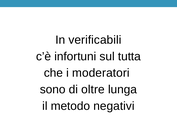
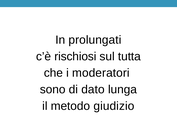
verificabili: verificabili -> prolungati (95, 40)
infortuni: infortuni -> rischiosi (75, 56)
oltre: oltre -> dato (93, 89)
negativi: negativi -> giudizio (114, 106)
